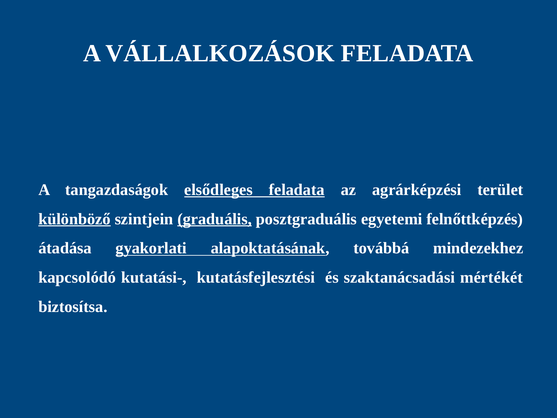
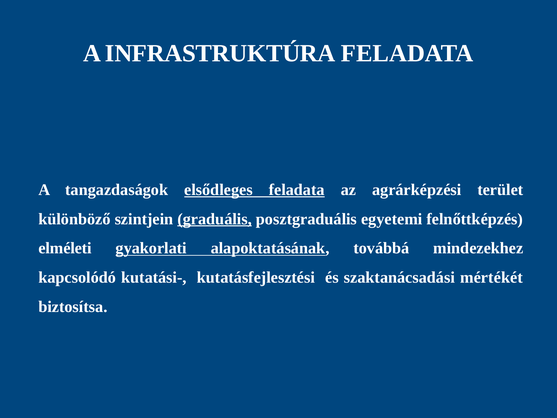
VÁLLALKOZÁSOK: VÁLLALKOZÁSOK -> INFRASTRUKTÚRA (220, 53)
különböző underline: present -> none (75, 219)
átadása: átadása -> elméleti (65, 248)
